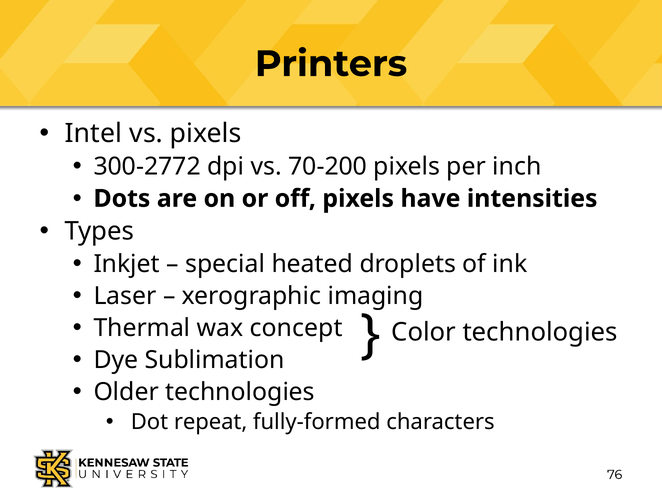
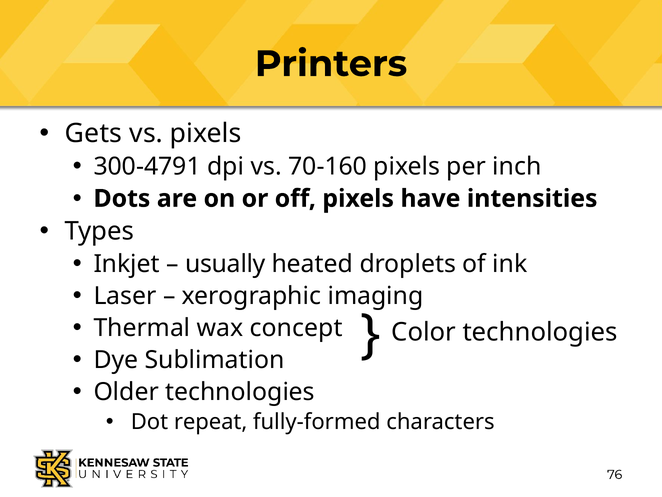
Intel: Intel -> Gets (93, 133)
300-2772: 300-2772 -> 300-4791 (147, 166)
70-200: 70-200 -> 70-160 (328, 166)
special: special -> usually (225, 264)
